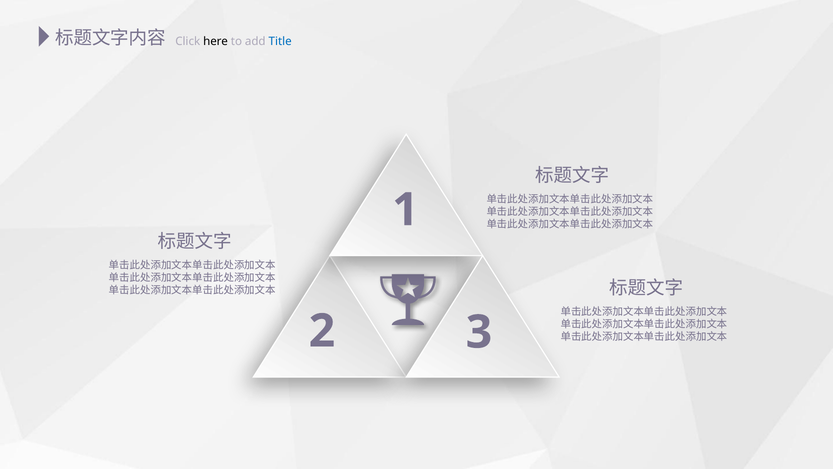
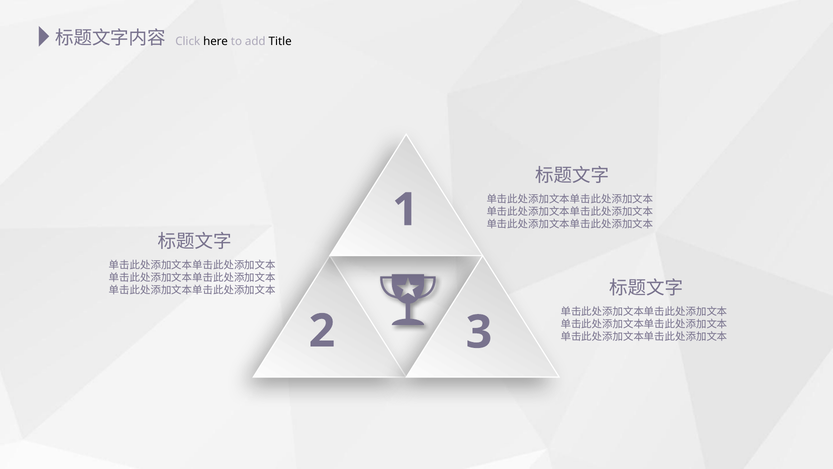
Title colour: blue -> black (280, 41)
